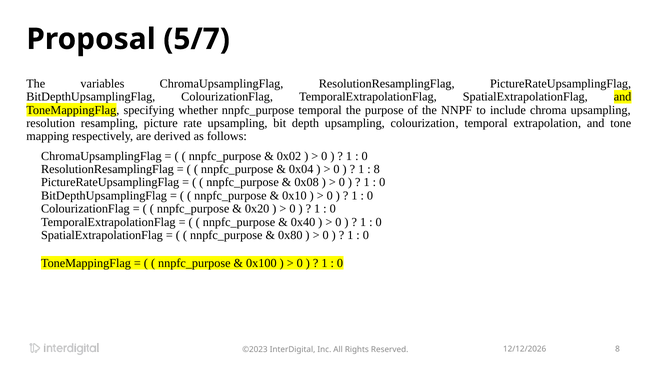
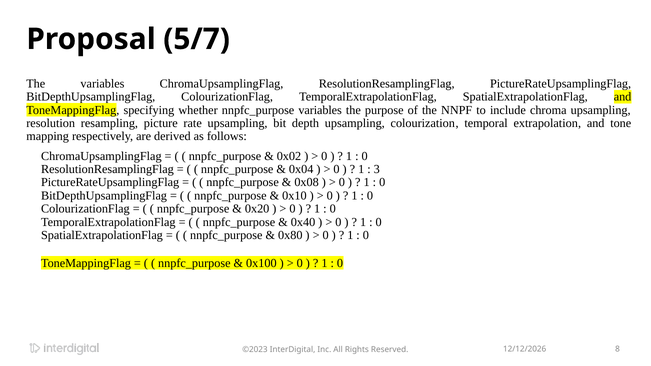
nnpfc_purpose temporal: temporal -> variables (320, 110)
8: 8 -> 3 (377, 169)
